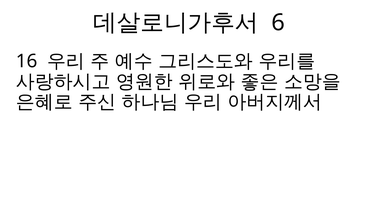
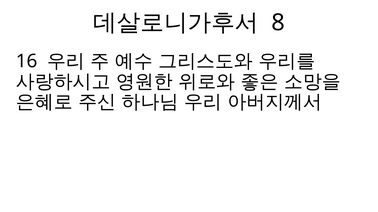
6: 6 -> 8 (278, 23)
